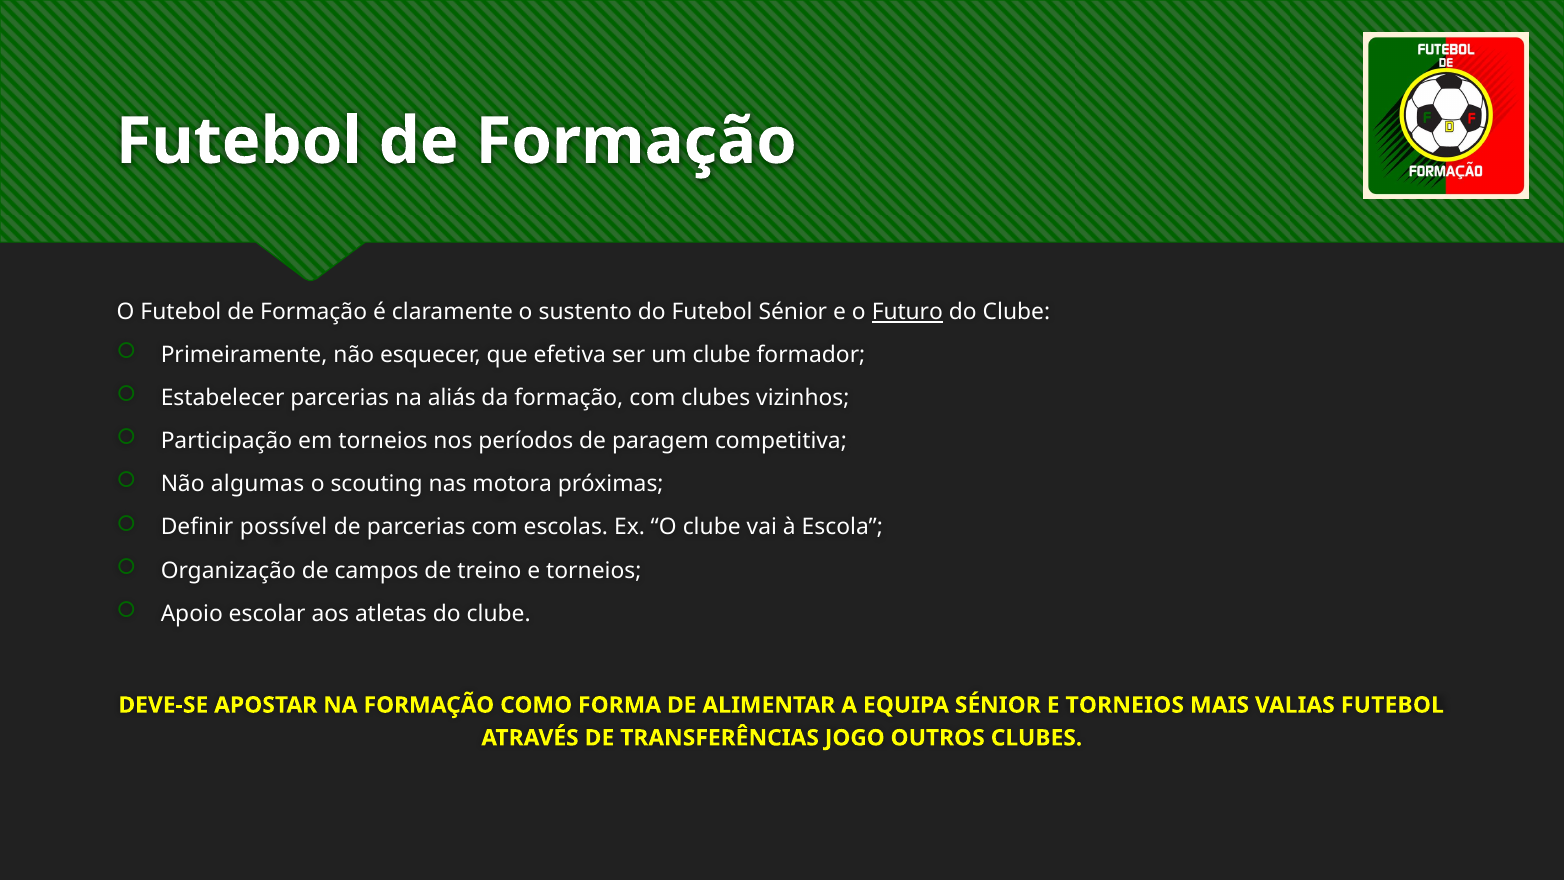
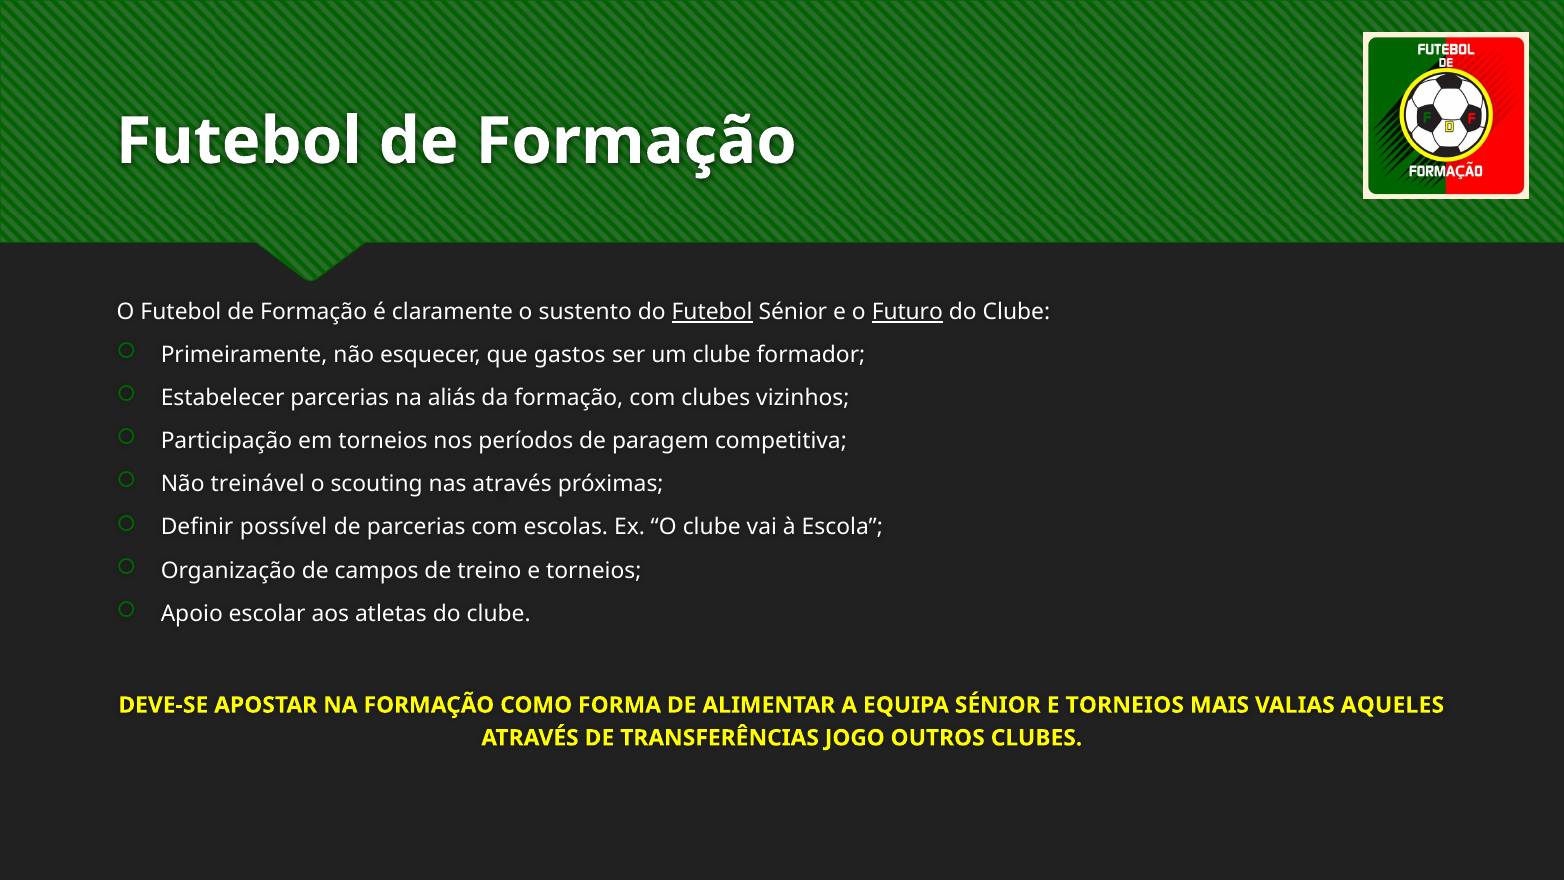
Futebol underline: none -> present (712, 312)
efetiva: efetiva -> gastos (570, 355)
algumas: algumas -> treinável (258, 484)
nas motora: motora -> através (512, 484)
VALIAS FUTEBOL: FUTEBOL -> AQUELES (1392, 705)
